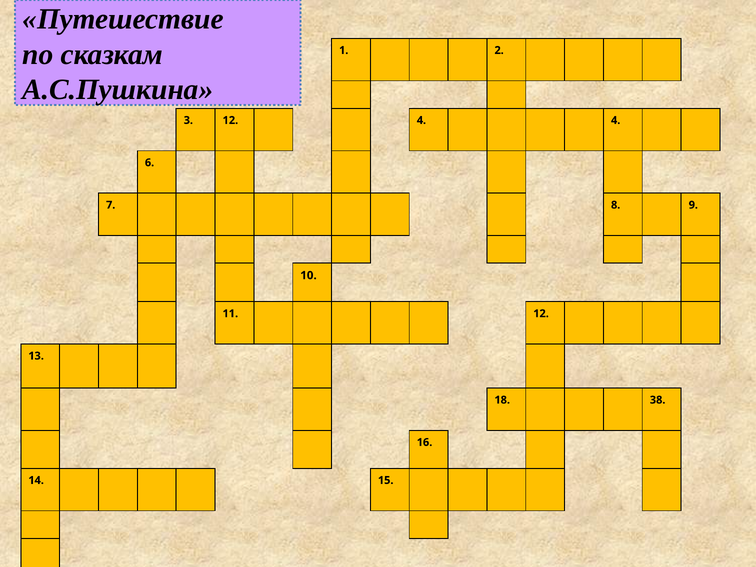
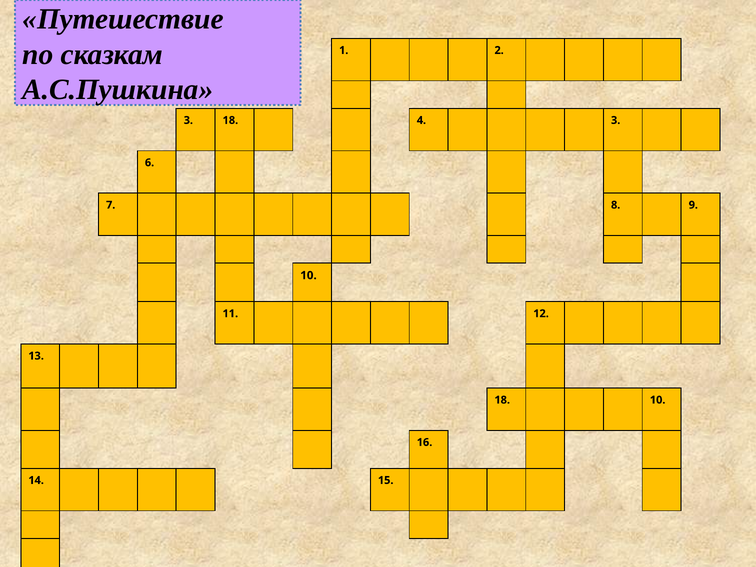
3 12: 12 -> 18 (230, 120)
4 4: 4 -> 3 (616, 120)
18 38: 38 -> 10 (658, 400)
